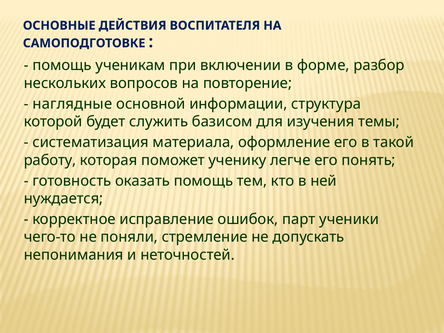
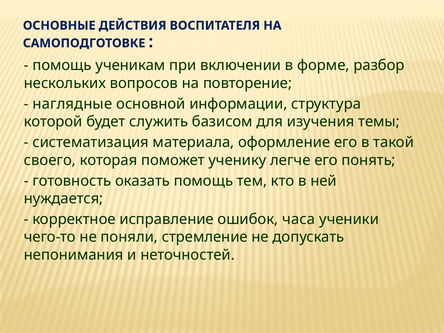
работу: работу -> своего (50, 160)
парт: парт -> часа (299, 219)
